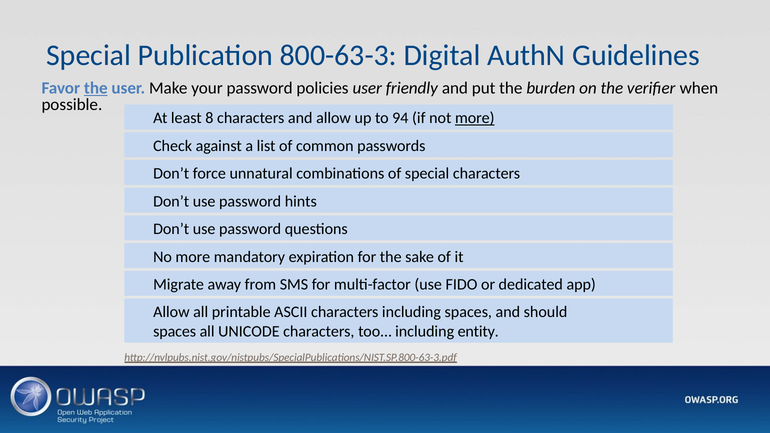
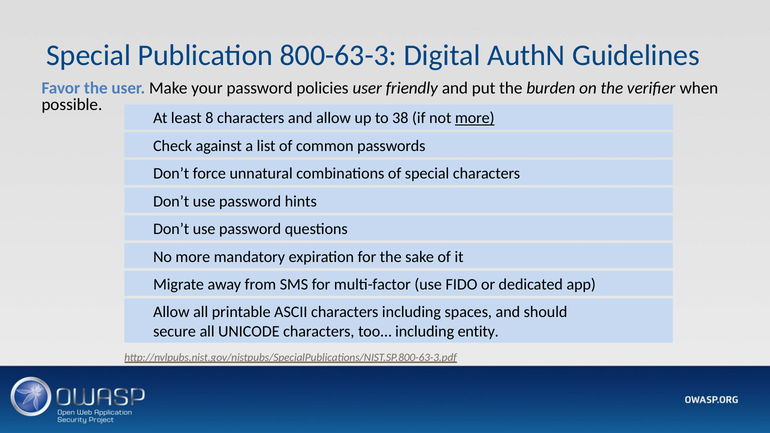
the underline: present -> none (96, 88)
94: 94 -> 38 (400, 118)
spaces: spaces -> secure (175, 331)
